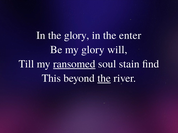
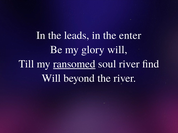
the glory: glory -> leads (77, 36)
soul stain: stain -> river (129, 64)
This: This -> Will (51, 79)
the underline: present -> none (104, 79)
